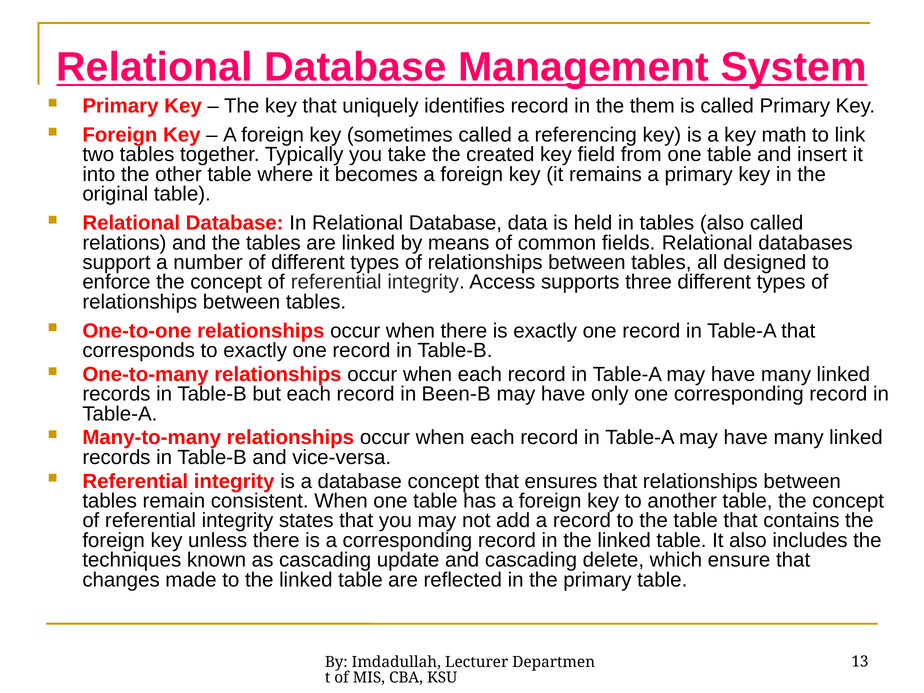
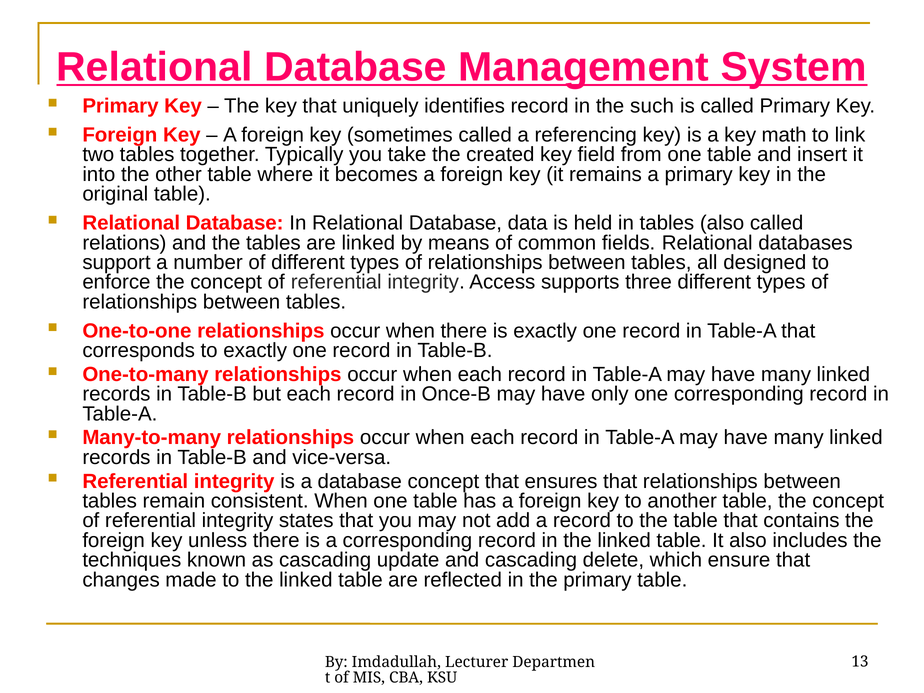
them: them -> such (652, 106)
Been-B: Been-B -> Once-B (456, 394)
